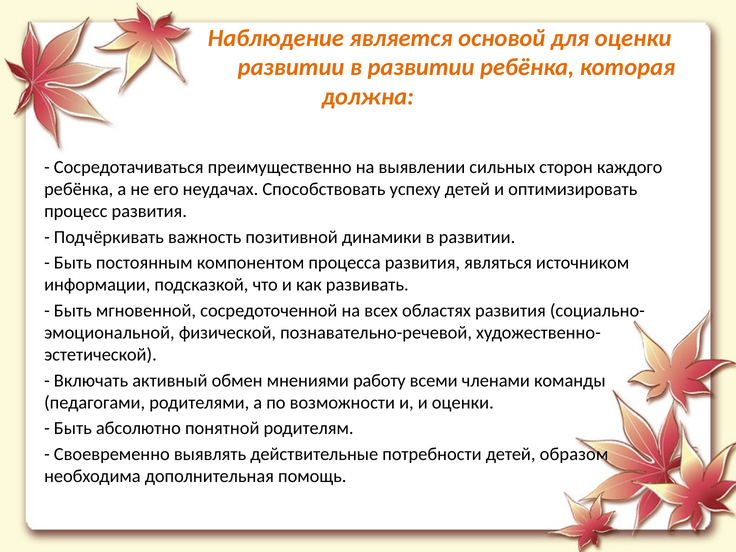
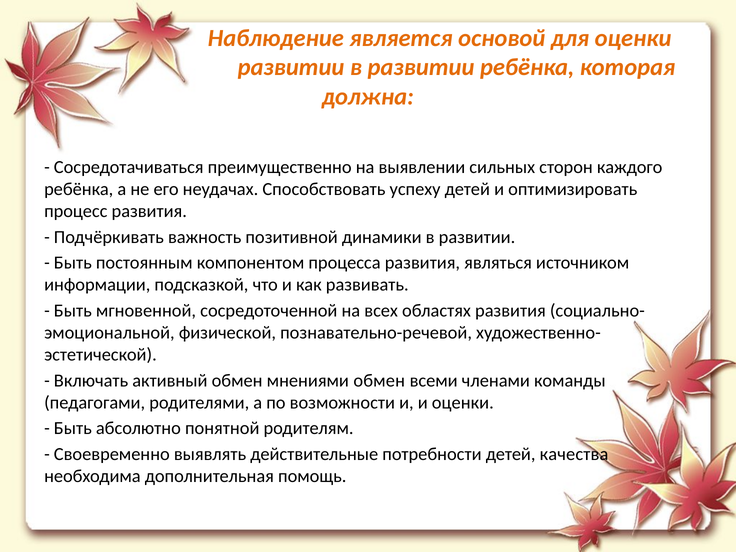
мнениями работу: работу -> обмен (379, 381)
образом: образом -> качества (574, 454)
